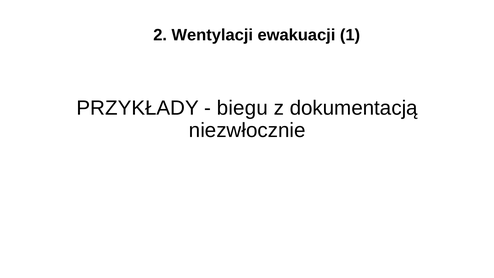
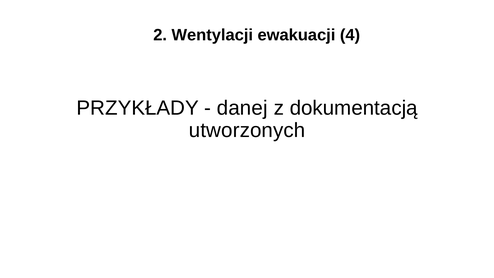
1: 1 -> 4 (350, 35)
biegu: biegu -> danej (242, 108)
niezwłocznie: niezwłocznie -> utworzonych (247, 130)
